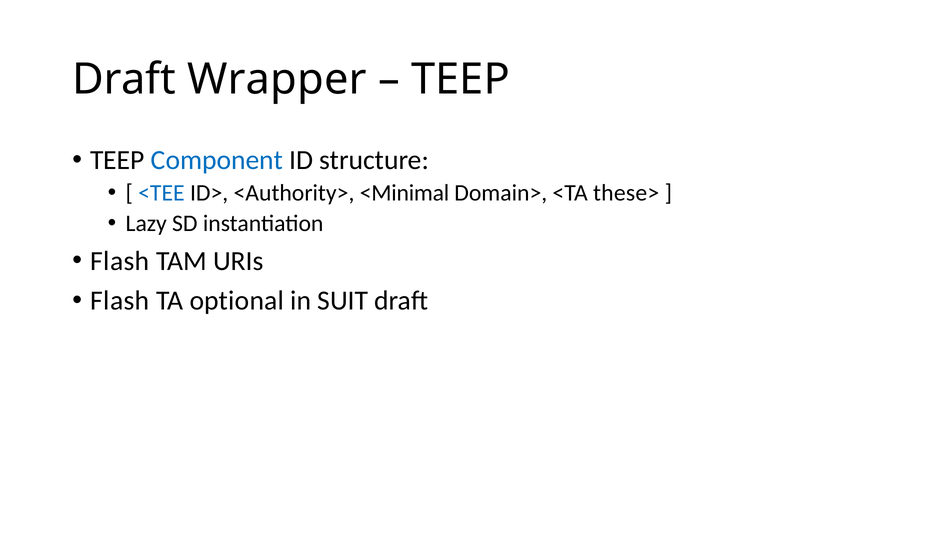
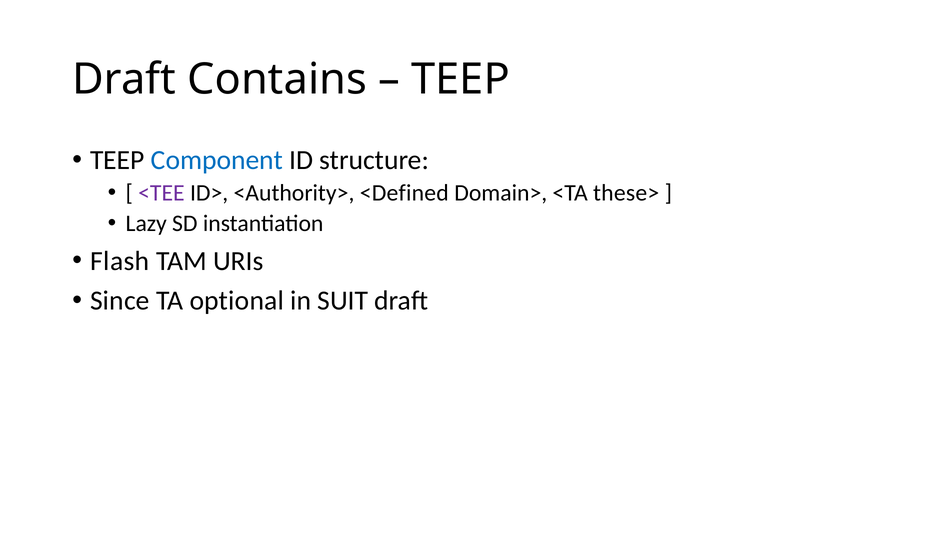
Wrapper: Wrapper -> Contains (277, 80)
<TEE colour: blue -> purple (161, 193)
<Minimal: <Minimal -> <Defined (404, 193)
Flash: Flash -> Since (120, 301)
